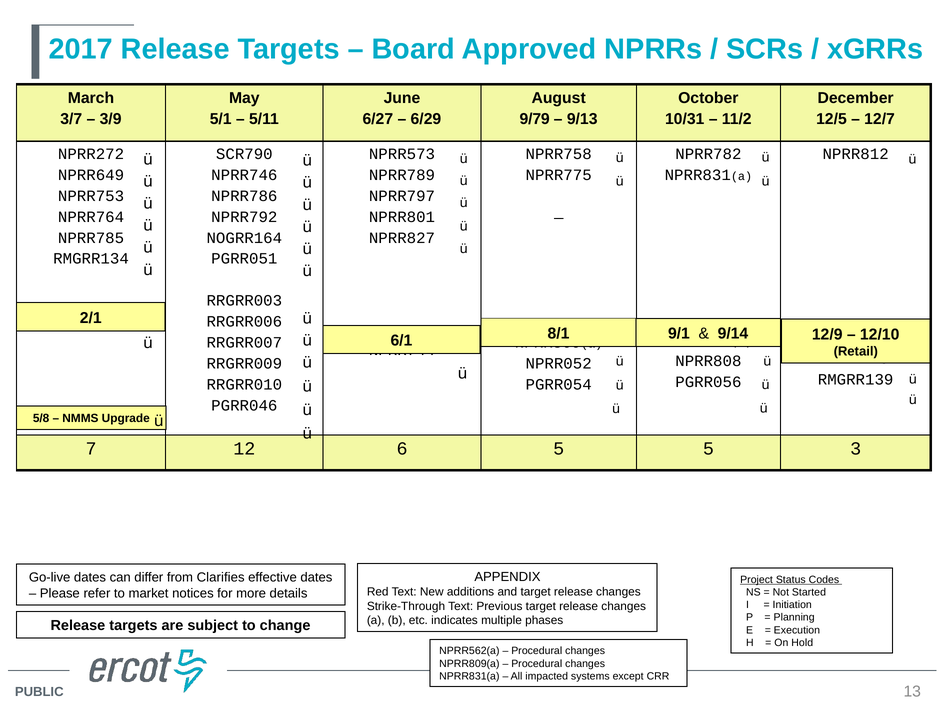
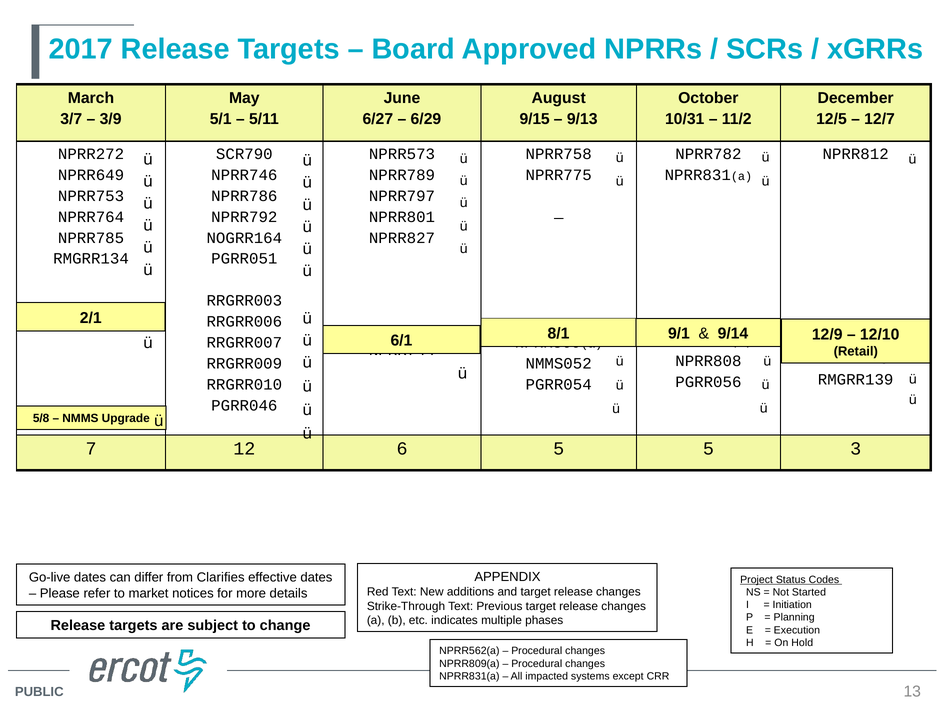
9/79: 9/79 -> 9/15 (535, 119)
NPRR052: NPRR052 -> NMMS052 (559, 363)
